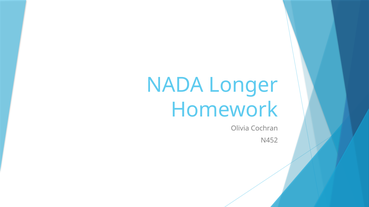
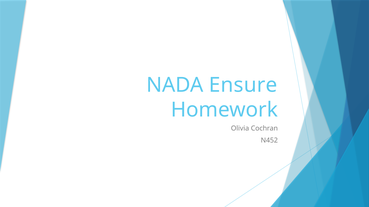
Longer: Longer -> Ensure (243, 85)
